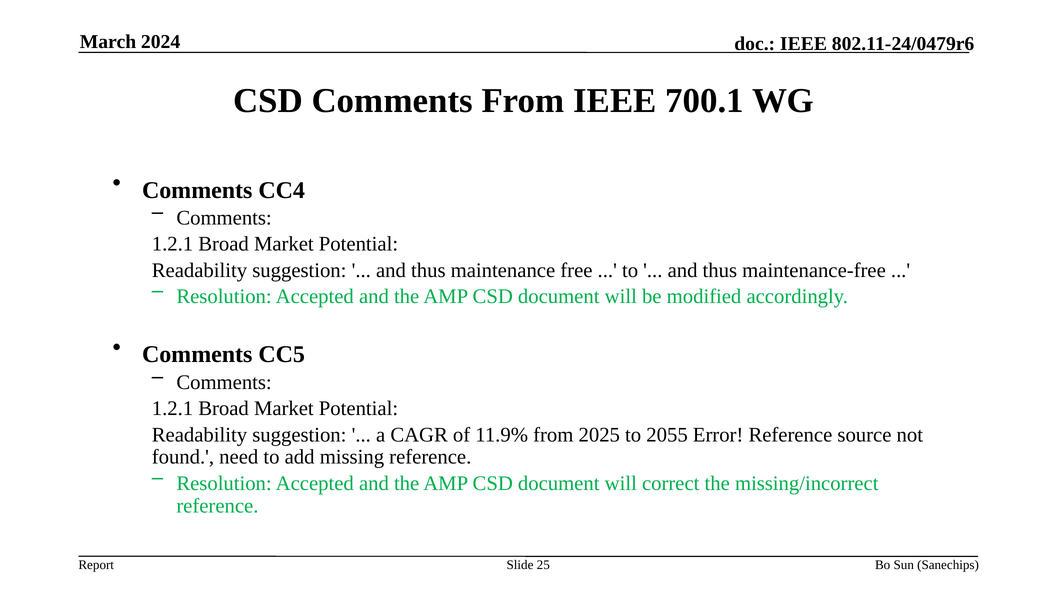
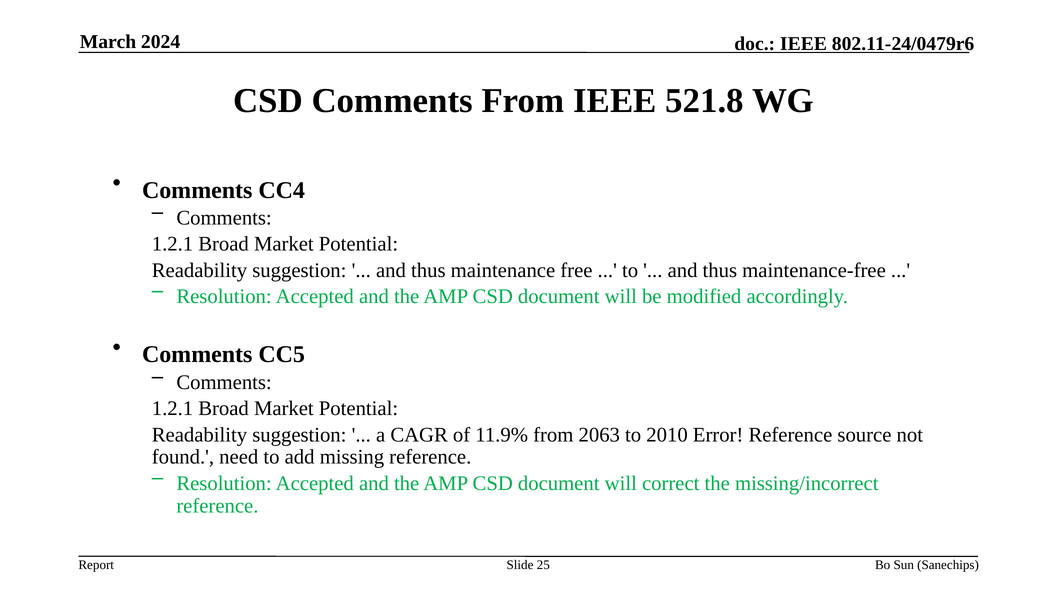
700.1: 700.1 -> 521.8 (705, 101)
2025: 2025 -> 2063 (599, 435)
2055: 2055 -> 2010 (667, 435)
